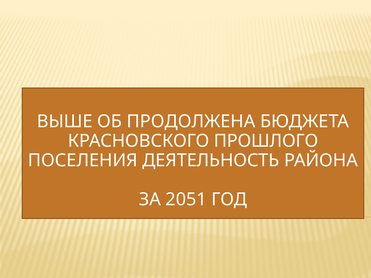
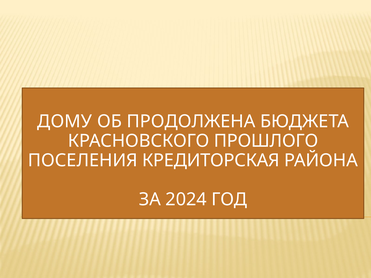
ВЫШЕ: ВЫШЕ -> ДОМУ (65, 122)
ДЕЯТЕЛЬНОСТЬ: ДЕЯТЕЛЬНОСТЬ -> КРЕДИТОРСКАЯ (211, 161)
2051: 2051 -> 2024 (186, 200)
